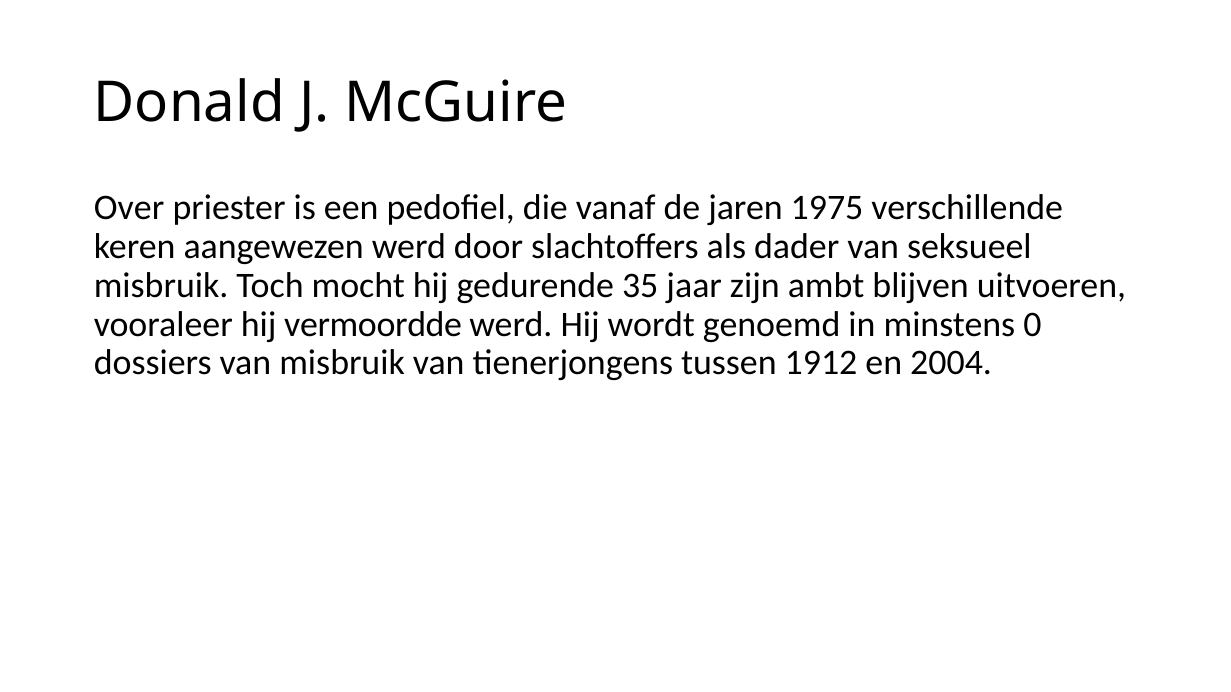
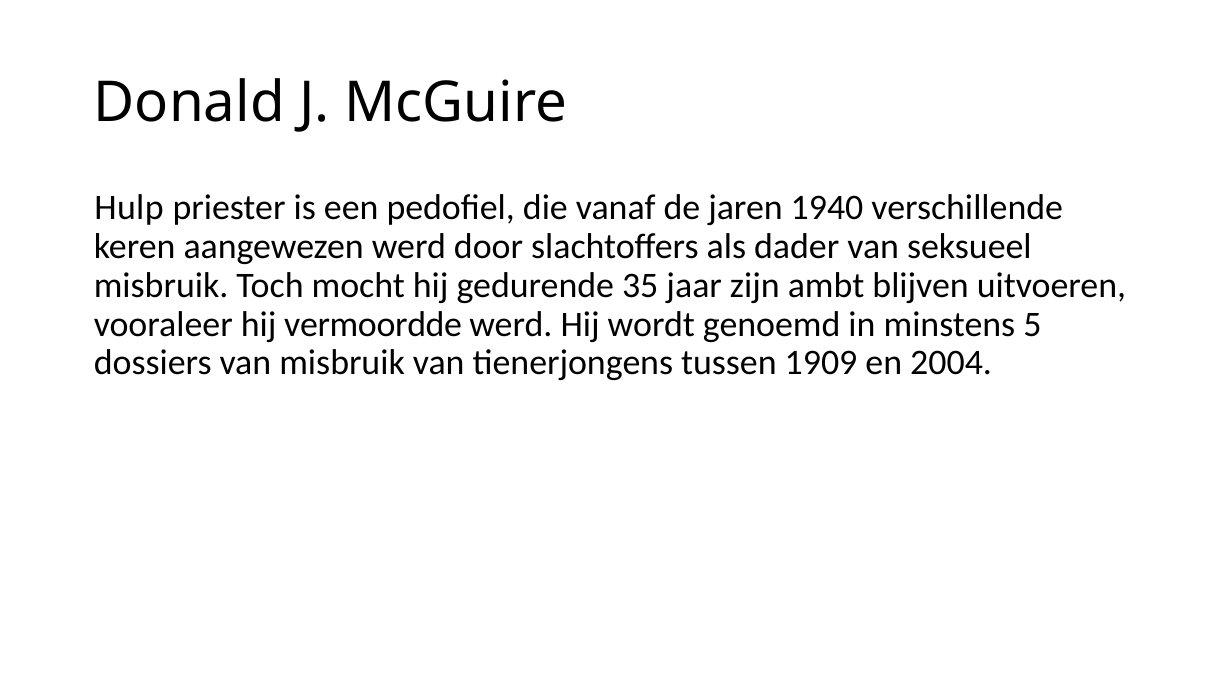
Over: Over -> Hulp (129, 208)
1975: 1975 -> 1940 (827, 208)
0: 0 -> 5 (1032, 324)
1912: 1912 -> 1909 (821, 363)
